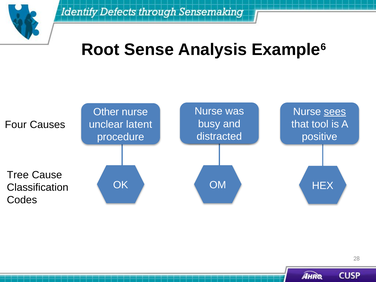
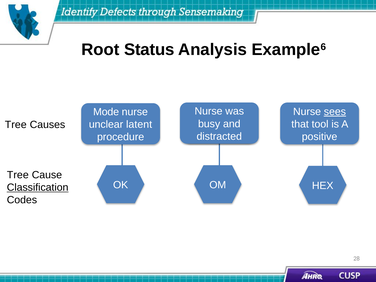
Sense: Sense -> Status (149, 50)
Other: Other -> Mode (106, 112)
Four: Four -> Tree (16, 125)
Classification underline: none -> present (38, 187)
